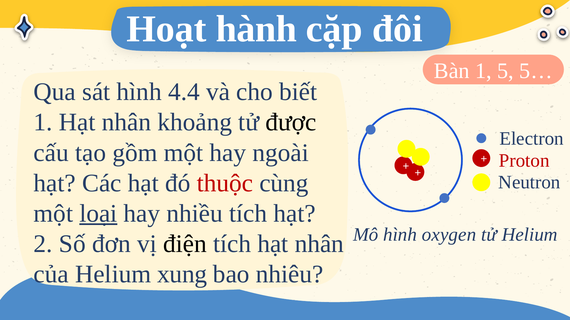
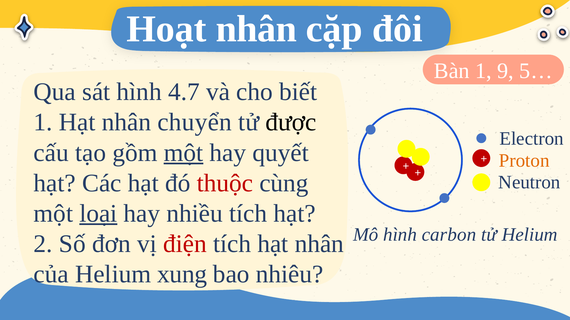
Hoạt hành: hành -> nhân (256, 29)
5: 5 -> 9 (506, 71)
4.4: 4.4 -> 4.7 (184, 92)
khoảng: khoảng -> chuyển (195, 123)
một underline: none -> present (183, 153)
ngoài: ngoài -> quyết (281, 153)
Proton colour: red -> orange (524, 161)
oxygen: oxygen -> carbon (449, 235)
điện colour: black -> red (185, 244)
